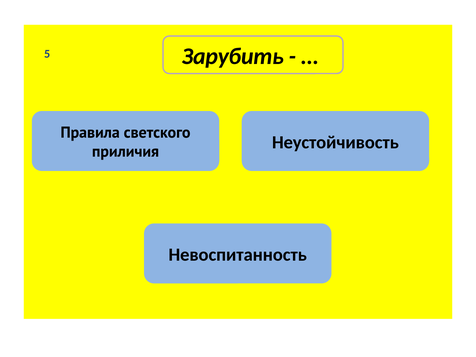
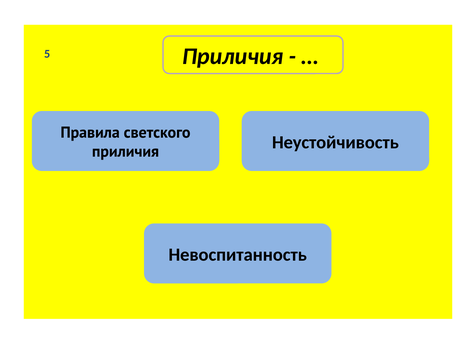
Зарубить: Зарубить -> Приличия (233, 56)
